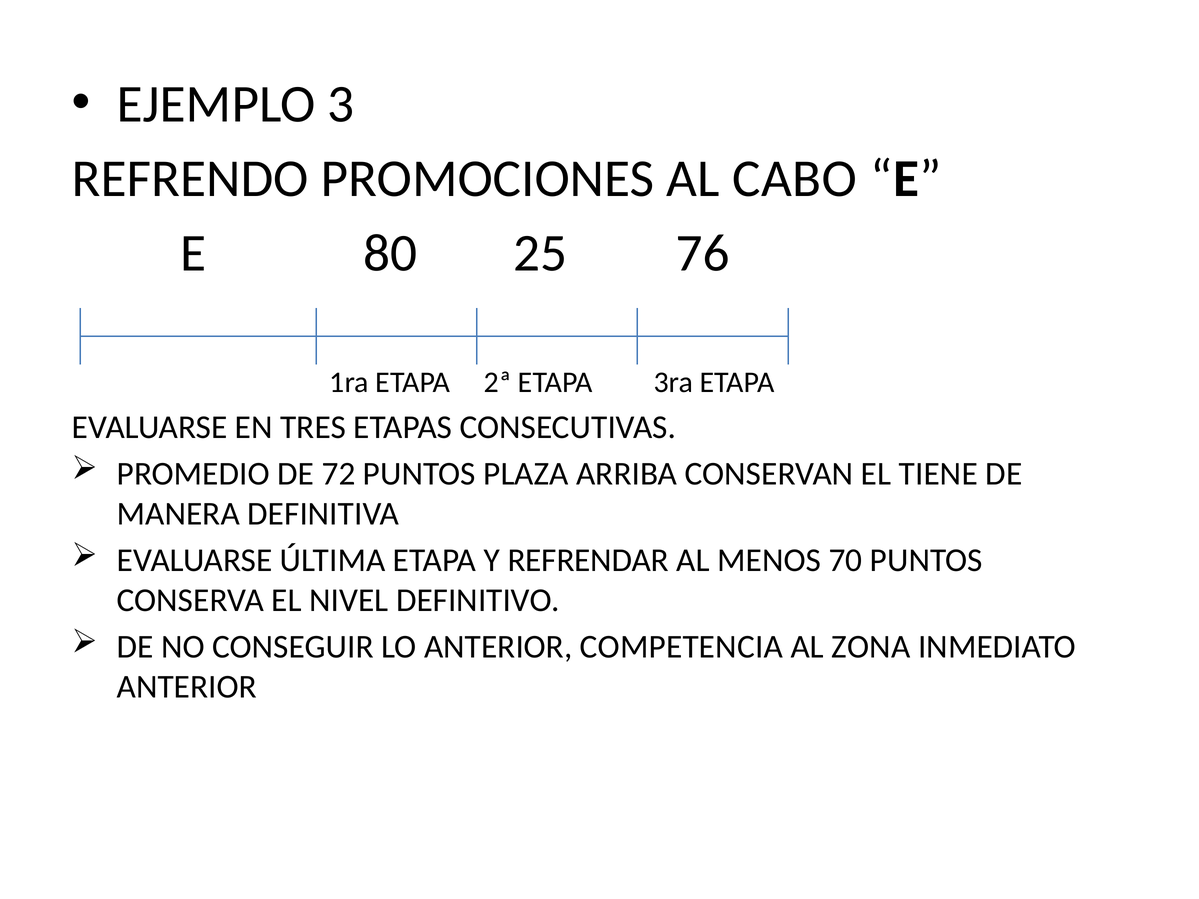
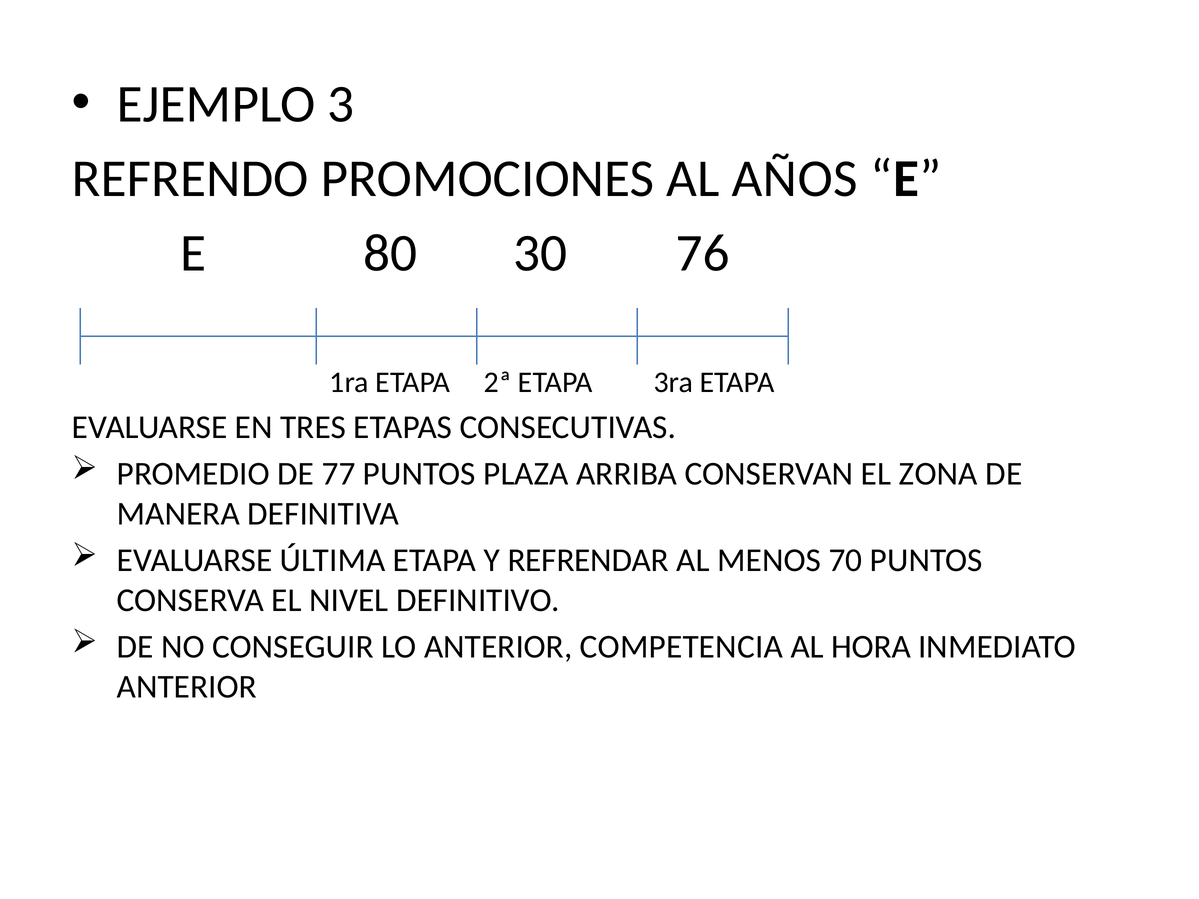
CABO: CABO -> AÑOS (795, 179)
25: 25 -> 30 (540, 253)
72: 72 -> 77 (339, 474)
TIENE: TIENE -> ZONA (938, 474)
ZONA: ZONA -> HORA (871, 647)
